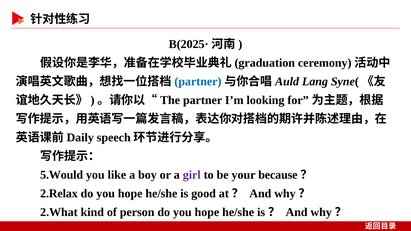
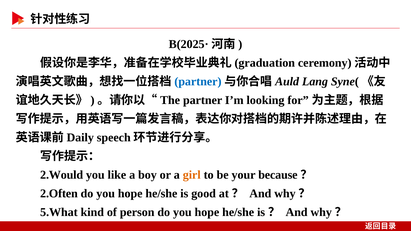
5.Would: 5.Would -> 2.Would (62, 175)
girl colour: purple -> orange (192, 175)
2.Relax: 2.Relax -> 2.Often (59, 194)
2.What: 2.What -> 5.What (59, 212)
